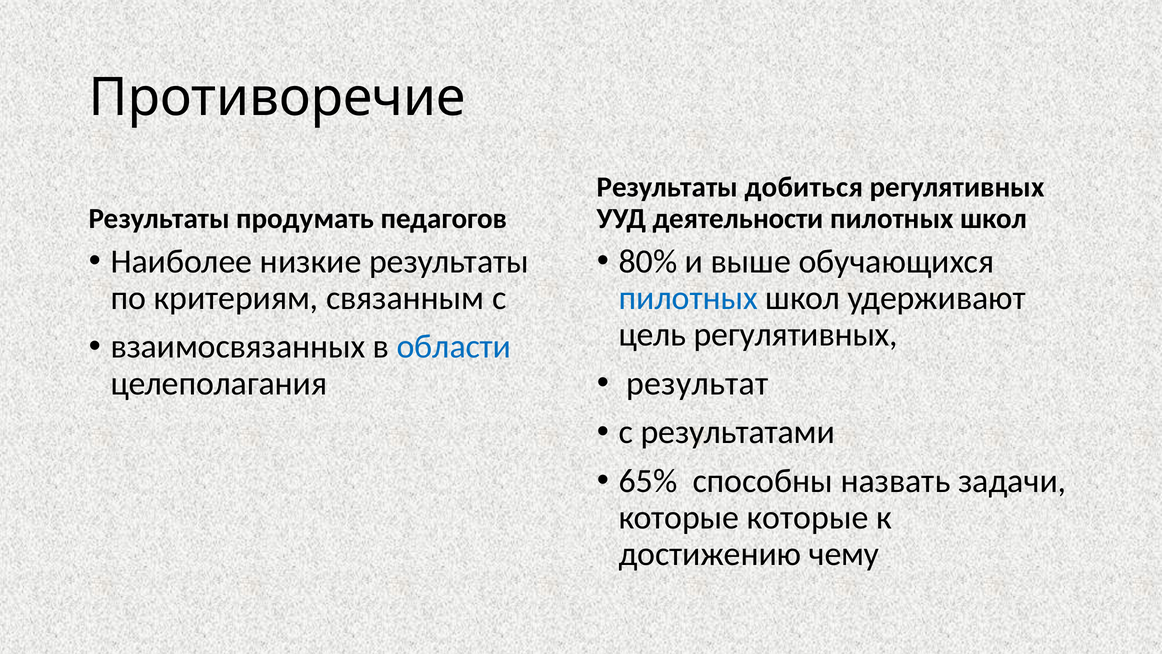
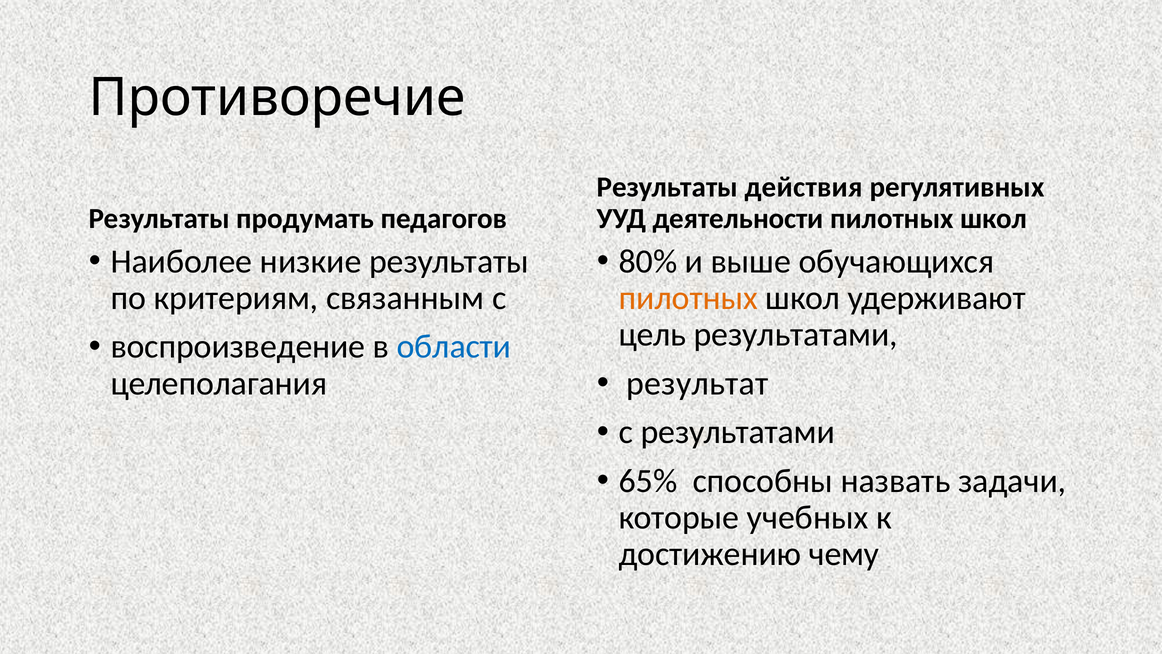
добиться: добиться -> действия (804, 187)
пилотных colour: blue -> orange (688, 298)
цель регулятивных: регулятивных -> результатами (796, 334)
взаимосвязанных: взаимосвязанных -> воспроизведение (238, 347)
которые которые: которые -> учебных (808, 517)
